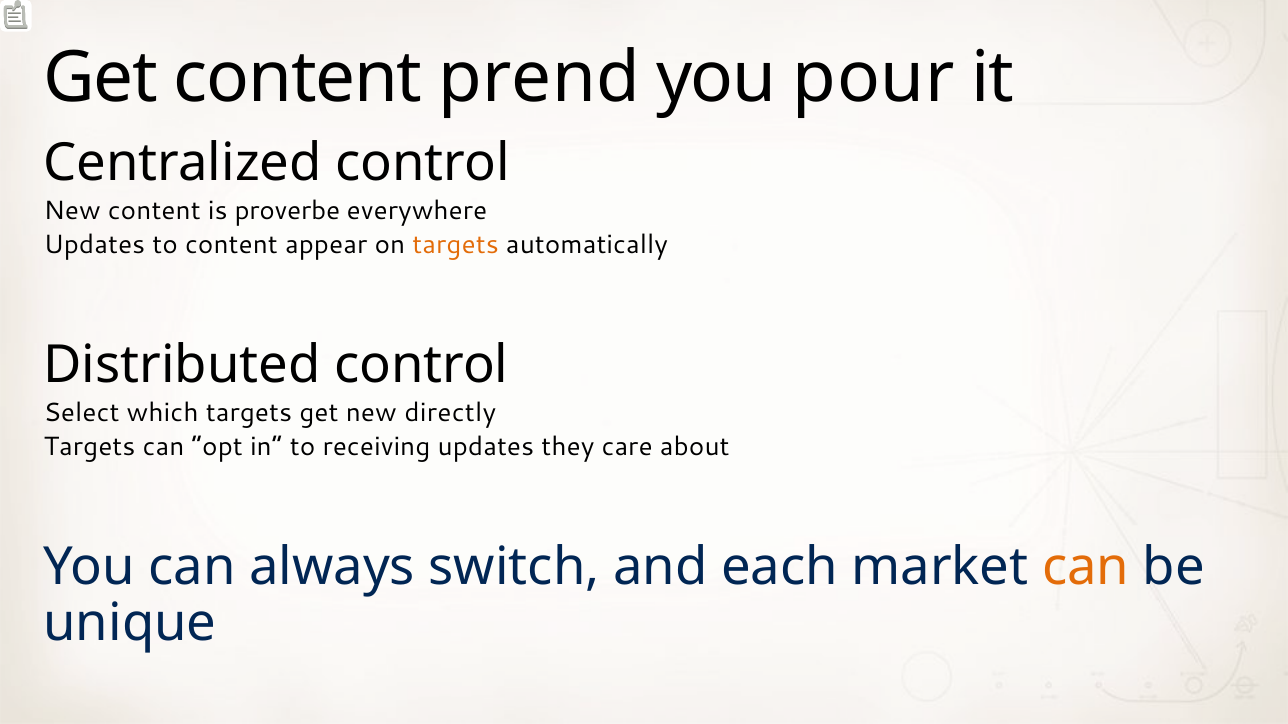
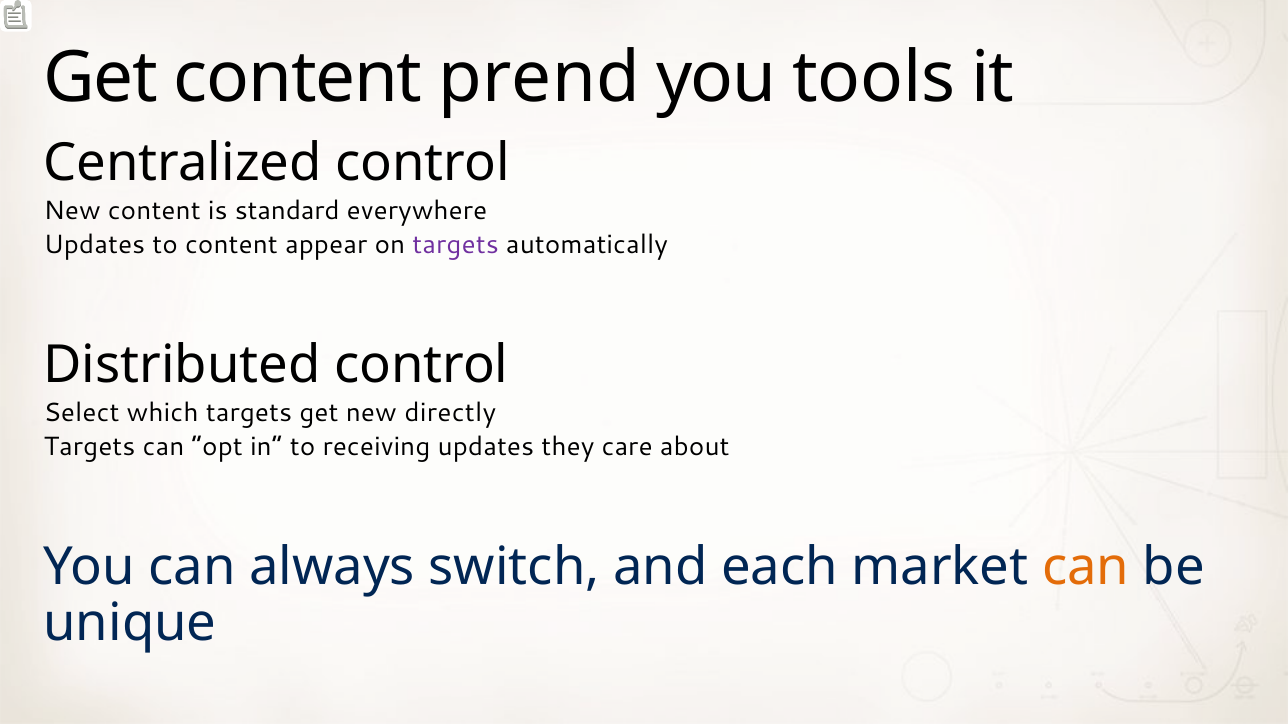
pour: pour -> tools (874, 78)
proverbe: proverbe -> standard (287, 211)
targets colour: orange -> purple (456, 245)
